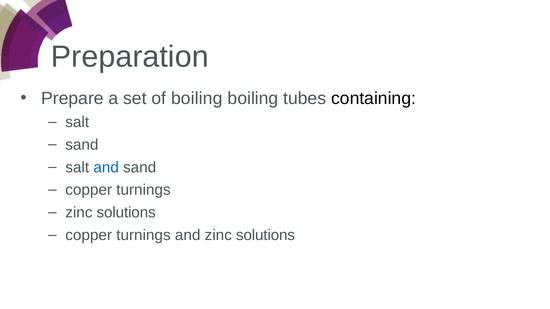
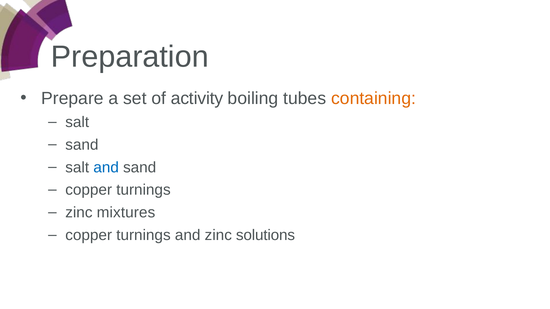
of boiling: boiling -> activity (197, 98)
containing colour: black -> orange (374, 98)
solutions: solutions -> mixtures (126, 213)
